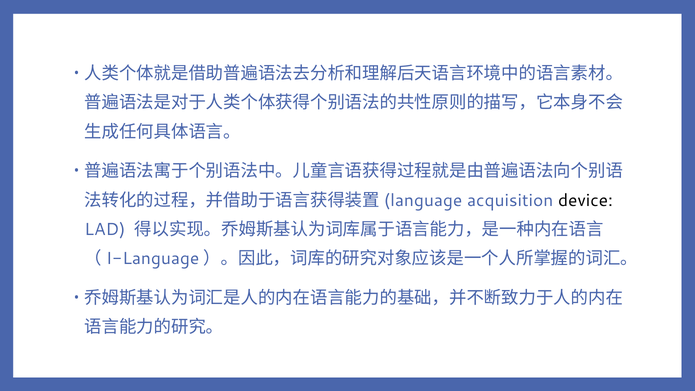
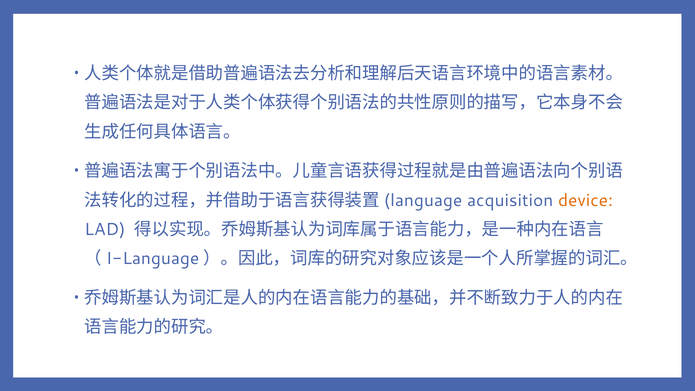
device colour: black -> orange (585, 200)
